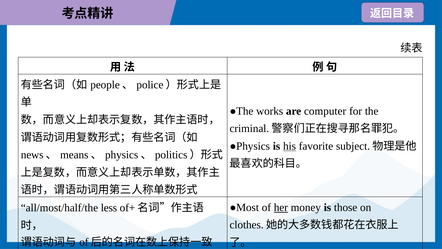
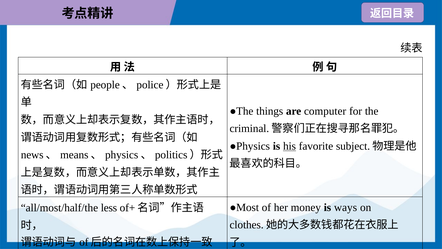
works: works -> things (270, 111)
her underline: present -> none (281, 207)
those: those -> ways (346, 207)
